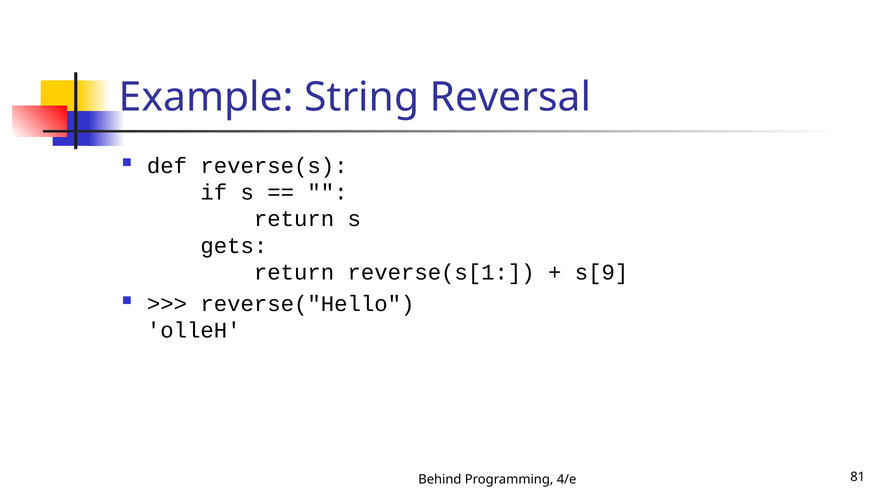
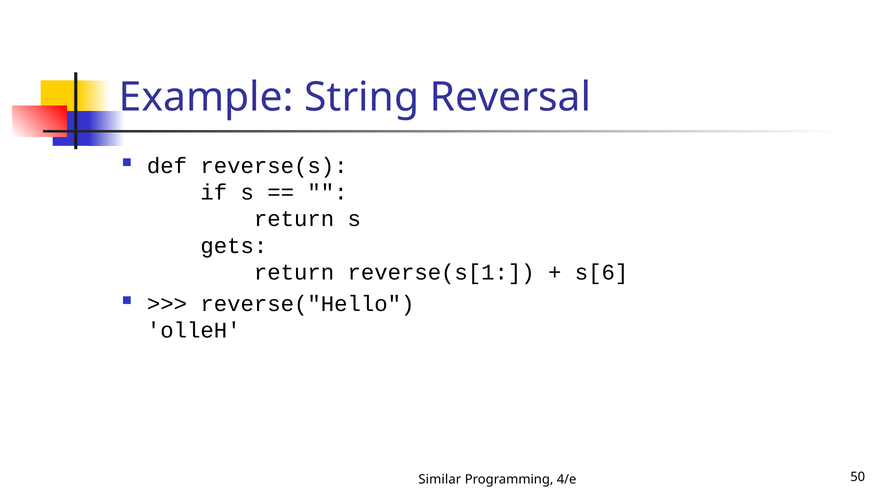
s[9: s[9 -> s[6 (602, 273)
Behind: Behind -> Similar (440, 479)
81: 81 -> 50 (858, 477)
